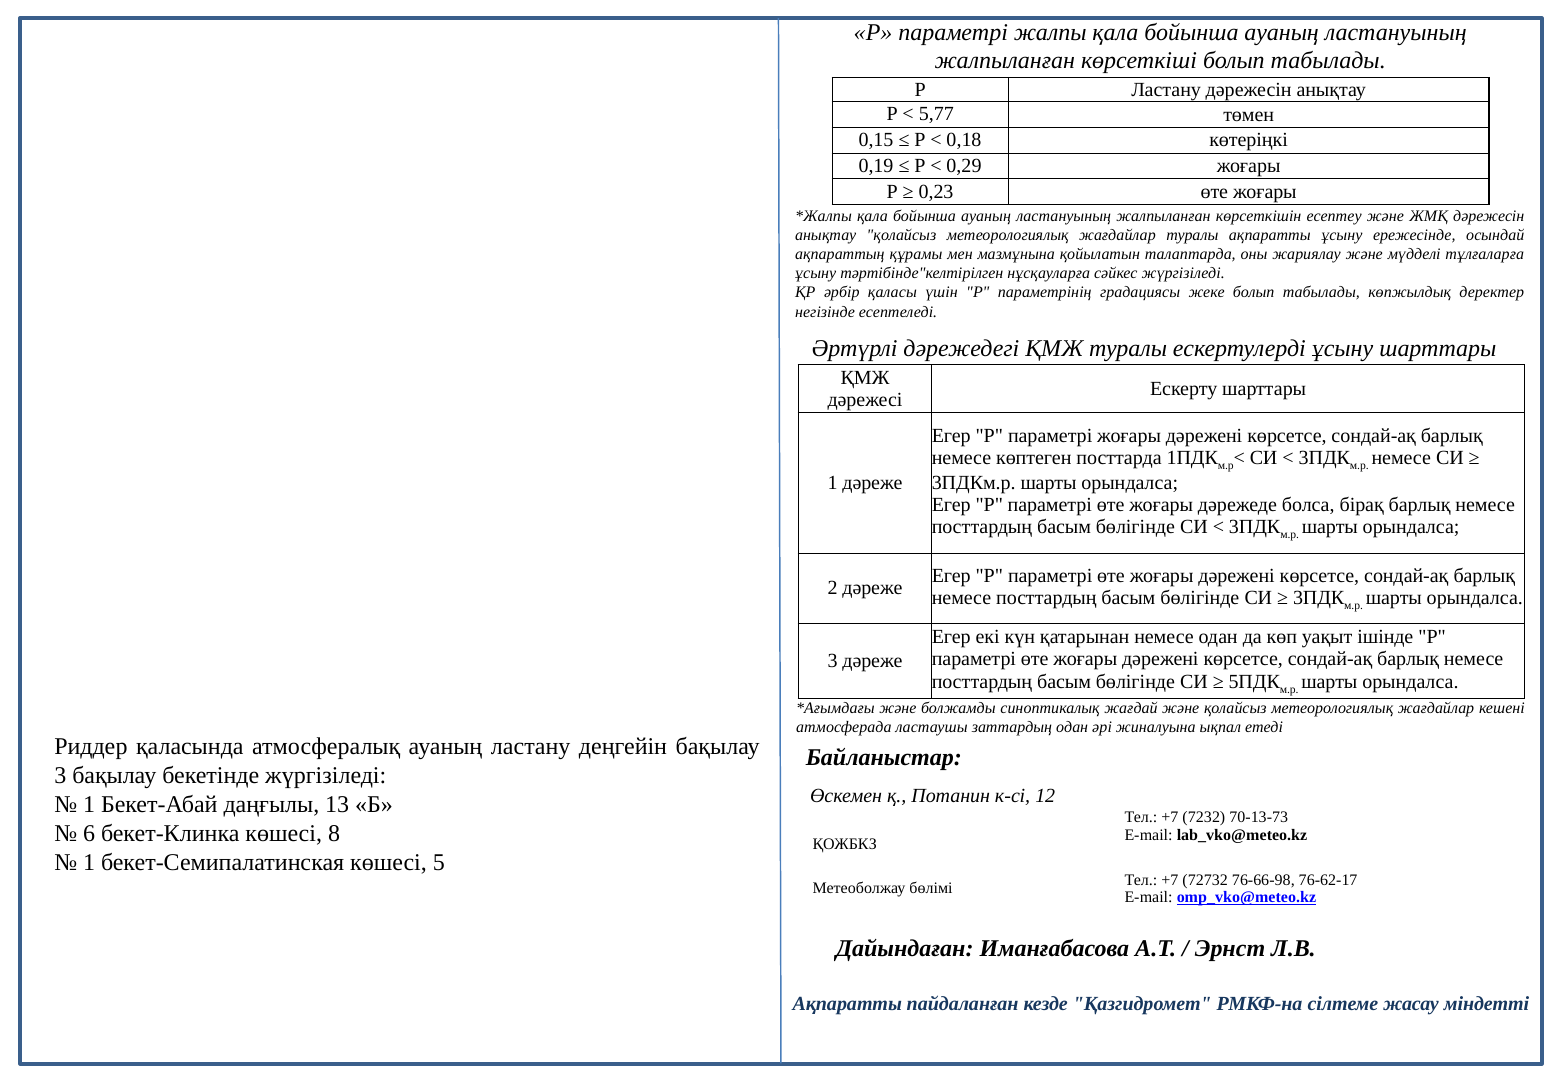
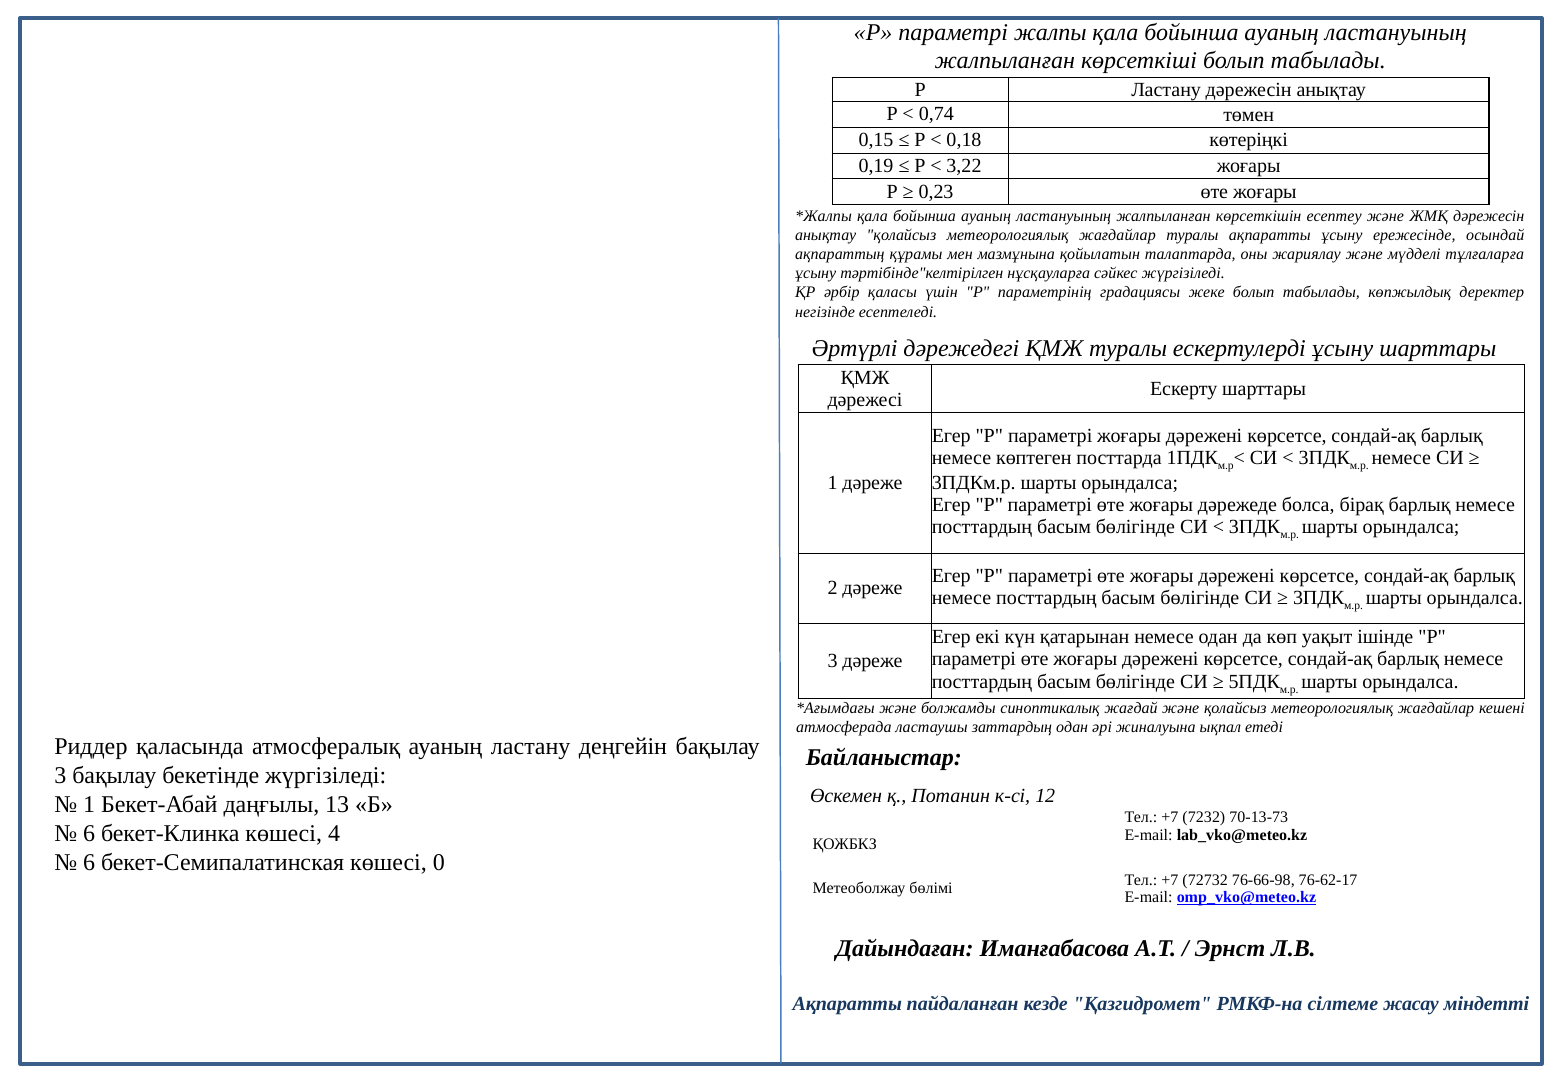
5,77: 5,77 -> 0,74 (936, 114)
0,29: 0,29 -> 3,22 (964, 166)
8: 8 -> 4 (334, 833)
1: 1 -> 6 (89, 862)
5: 5 -> 0 (439, 862)
